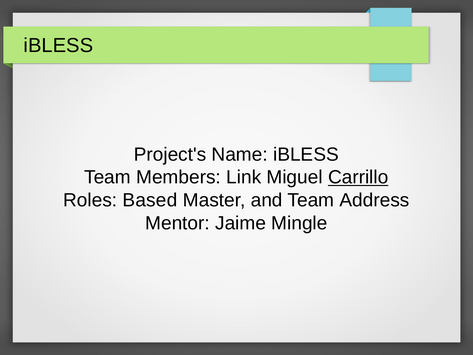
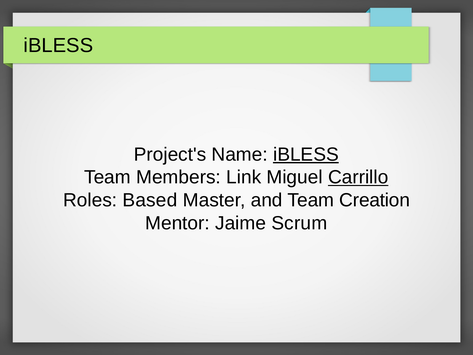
iBLESS underline: none -> present (306, 154)
Address: Address -> Creation (375, 200)
Mingle: Mingle -> Scrum (299, 223)
